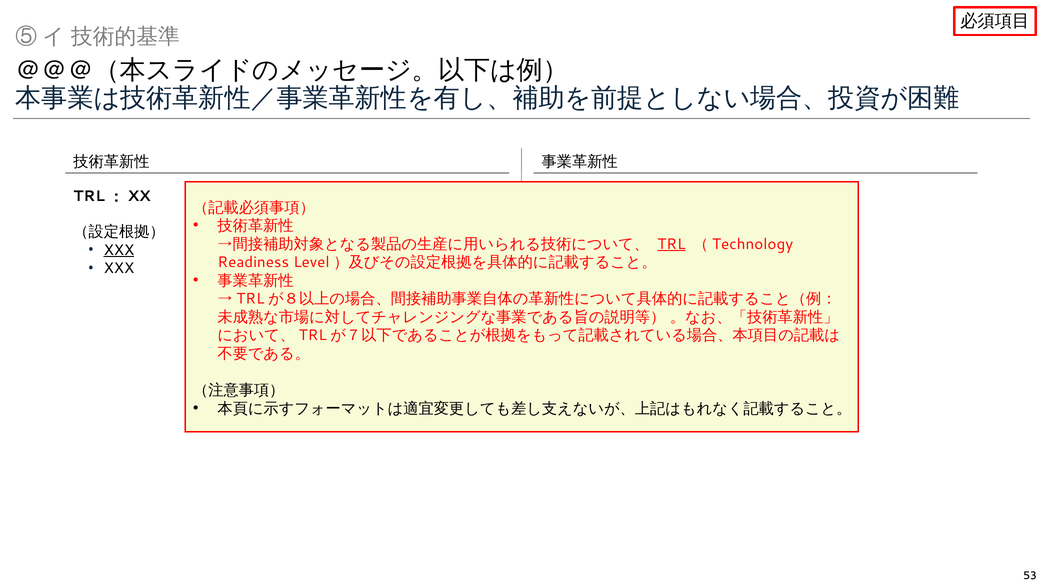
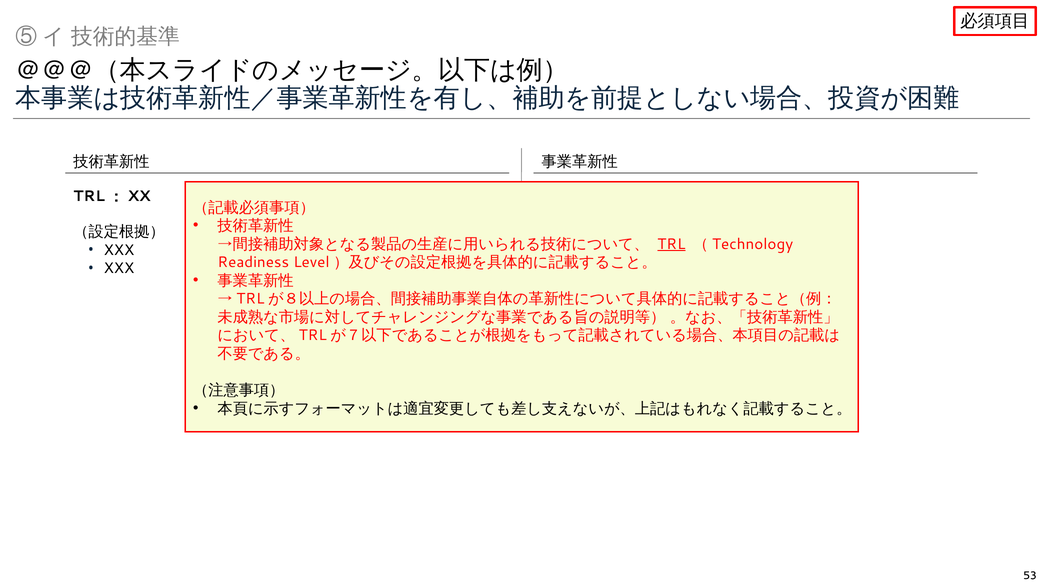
XXX underline: present -> none (119, 250)
